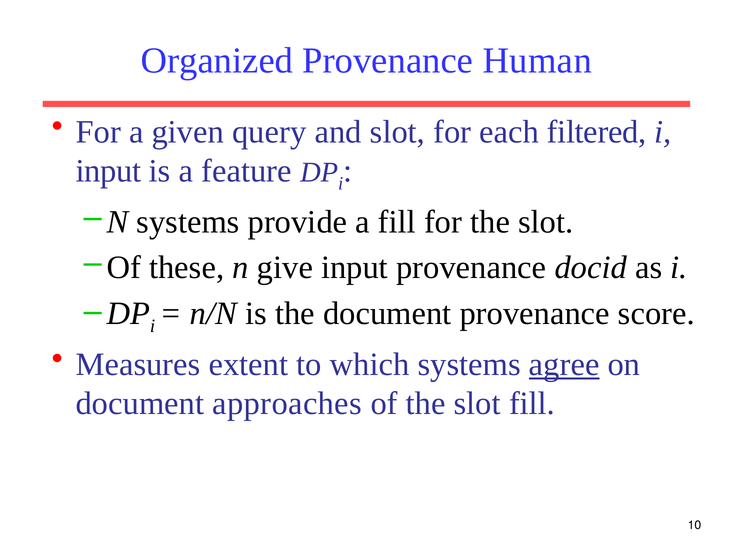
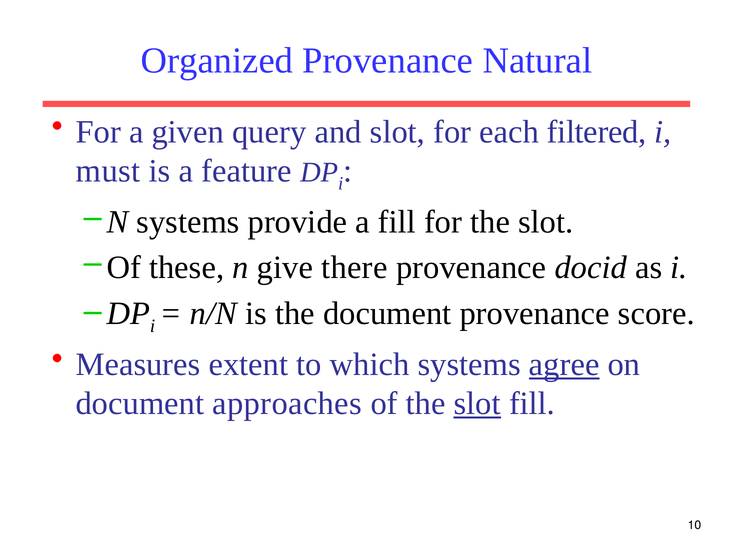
Human: Human -> Natural (537, 61)
input: input -> must (108, 171)
give input: input -> there (354, 268)
slot underline: none -> present (477, 403)
